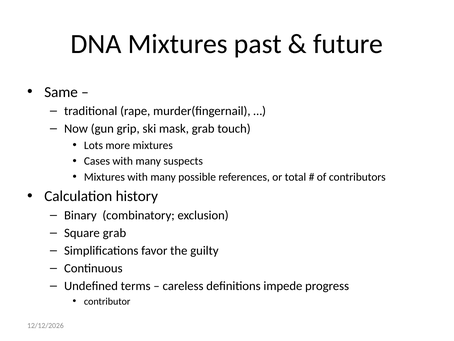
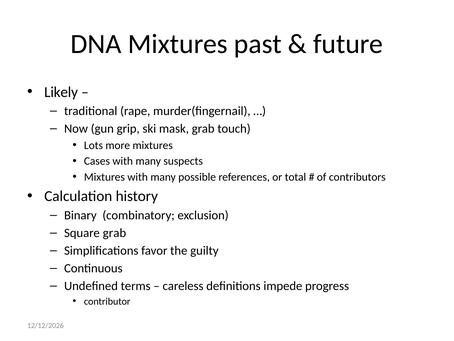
Same: Same -> Likely (61, 92)
